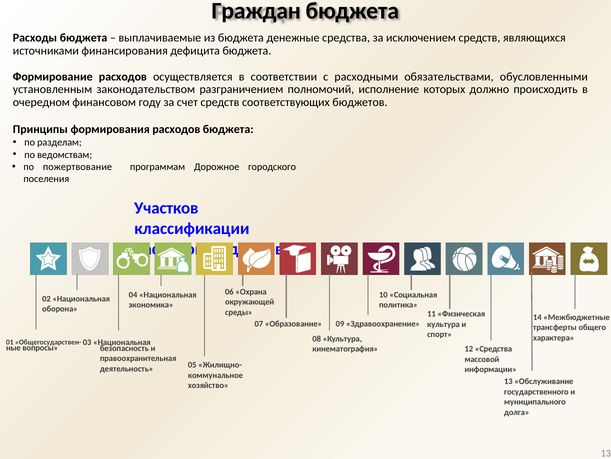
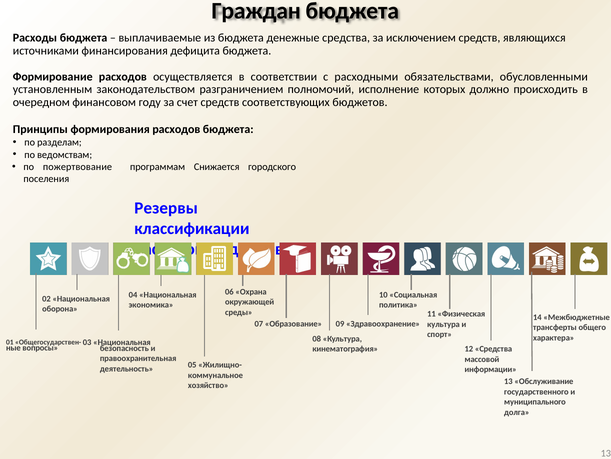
Дорожное: Дорожное -> Снижается (217, 167)
Участков: Участков -> Резервы (166, 208)
